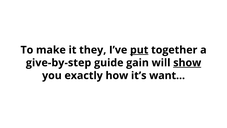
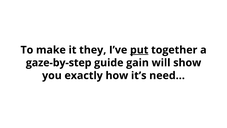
give-by-step: give-by-step -> gaze-by-step (59, 63)
show underline: present -> none (187, 63)
want: want -> need (167, 75)
